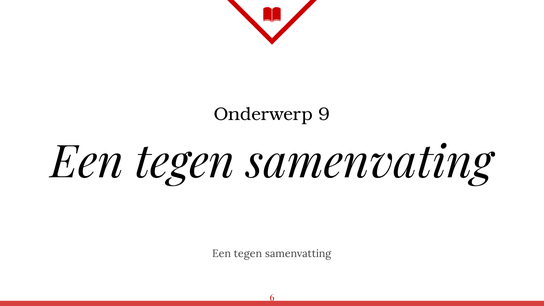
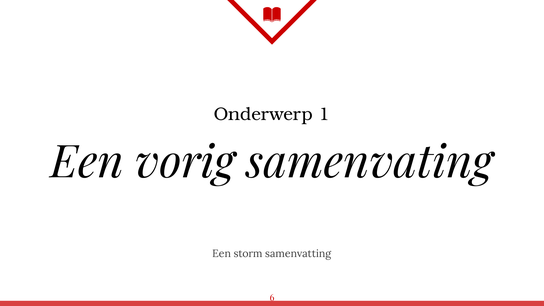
9: 9 -> 1 (324, 114)
tegen: tegen -> vorig (185, 163)
tegen: tegen -> storm (248, 254)
